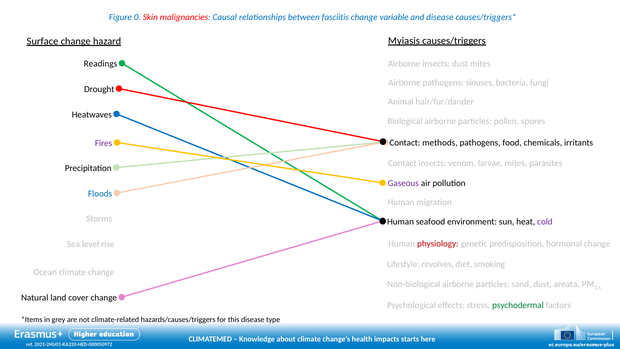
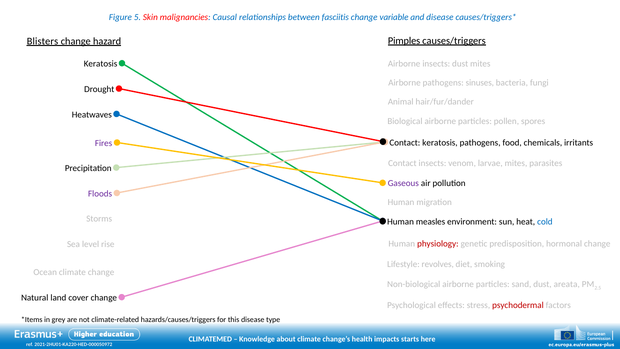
0: 0 -> 5 (137, 17)
Surface: Surface -> Blisters (43, 41)
Myiasis: Myiasis -> Pimples (404, 41)
Readings: Readings -> Keratosis (101, 64)
Contact methods: methods -> keratosis (440, 142)
Floods colour: blue -> purple (100, 193)
seafood: seafood -> measles (431, 221)
cold colour: purple -> blue (545, 221)
psychodermal colour: green -> red (518, 305)
